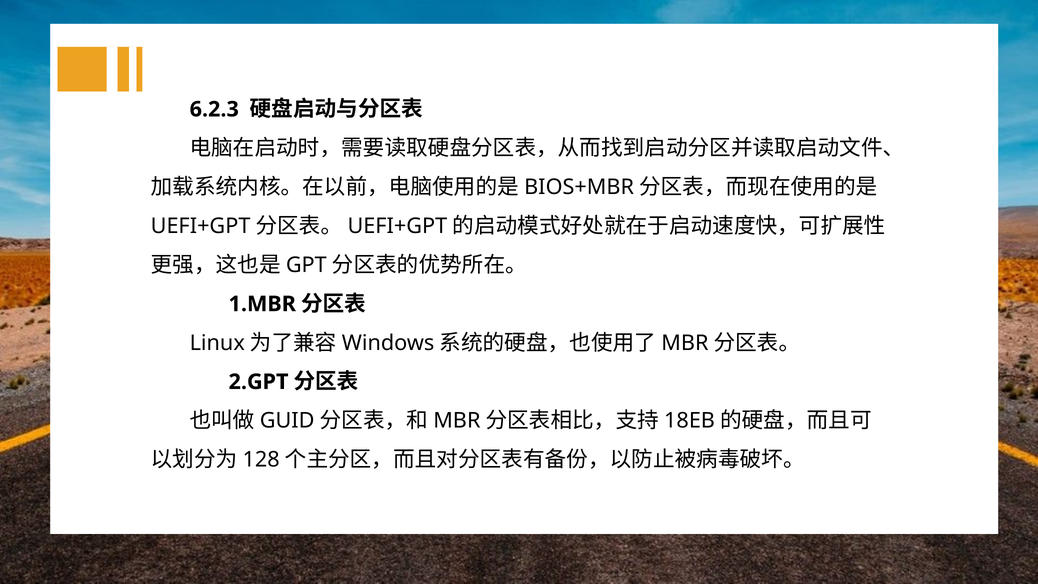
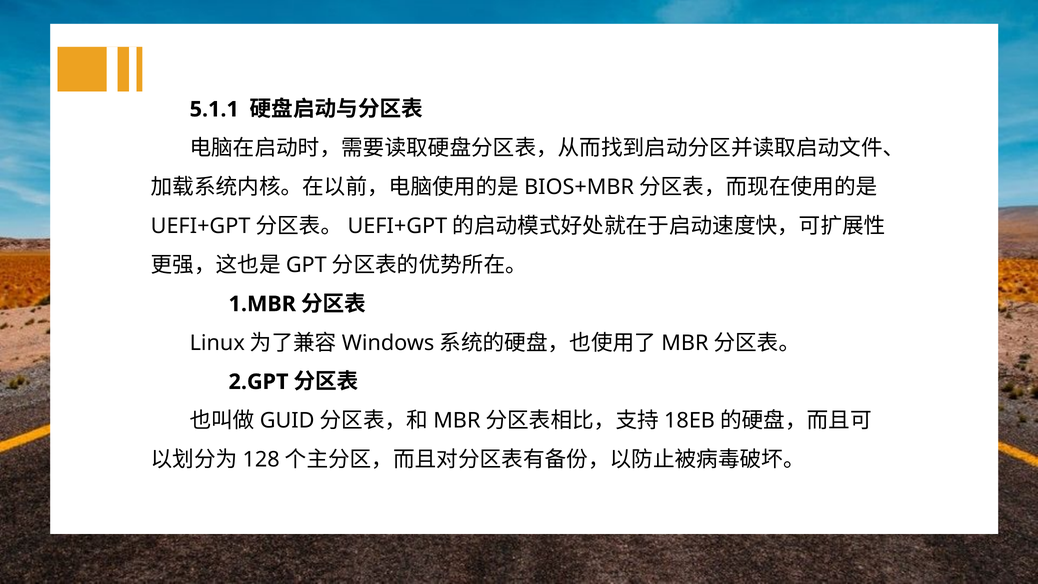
6.2.3: 6.2.3 -> 5.1.1 (214, 109)
